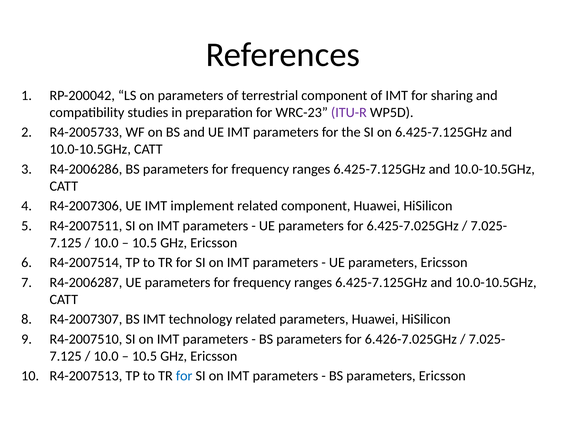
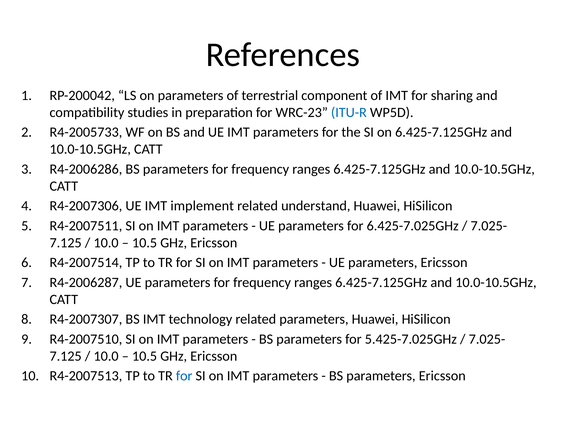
ITU-R colour: purple -> blue (349, 112)
related component: component -> understand (316, 206)
6.426-7.025GHz: 6.426-7.025GHz -> 5.425-7.025GHz (411, 339)
